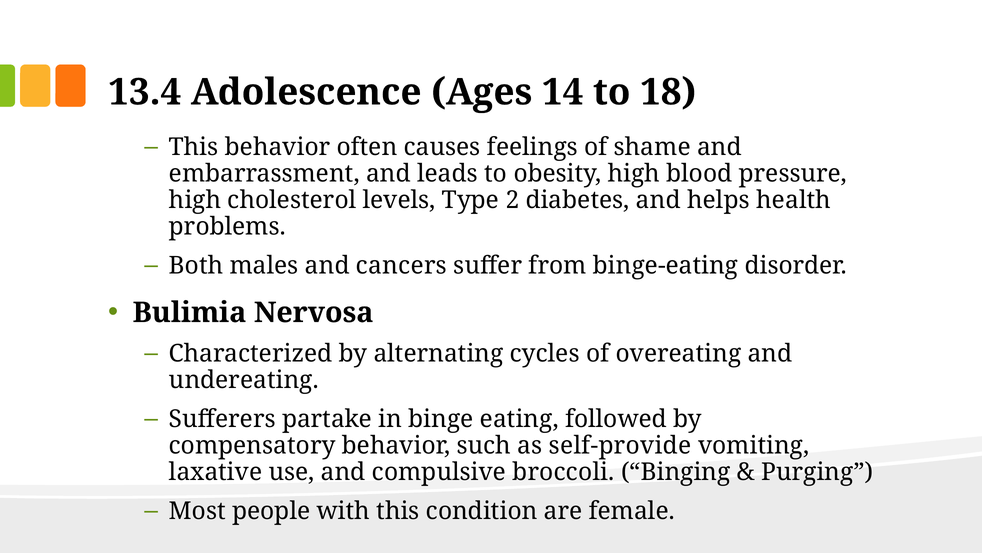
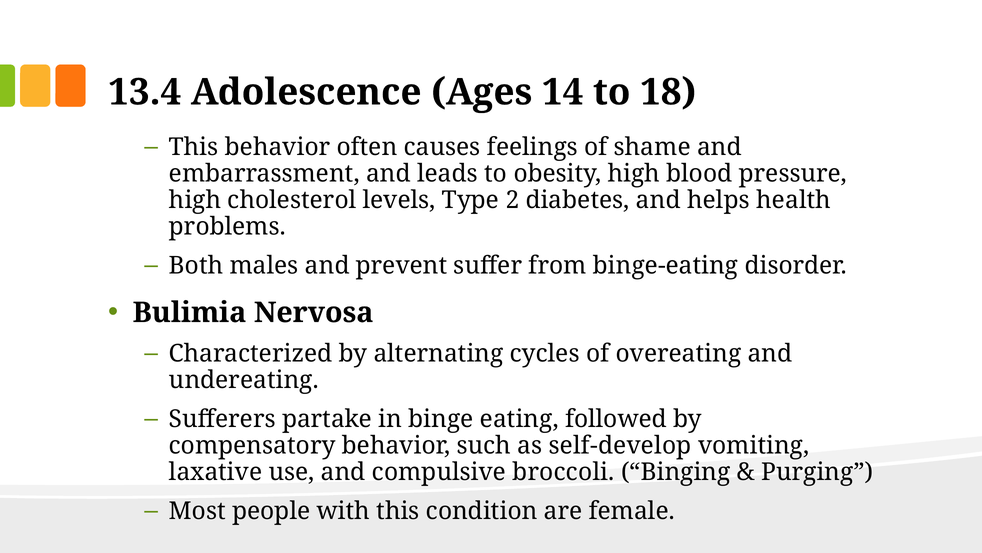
cancers: cancers -> prevent (402, 265)
self-provide: self-provide -> self-develop (620, 445)
